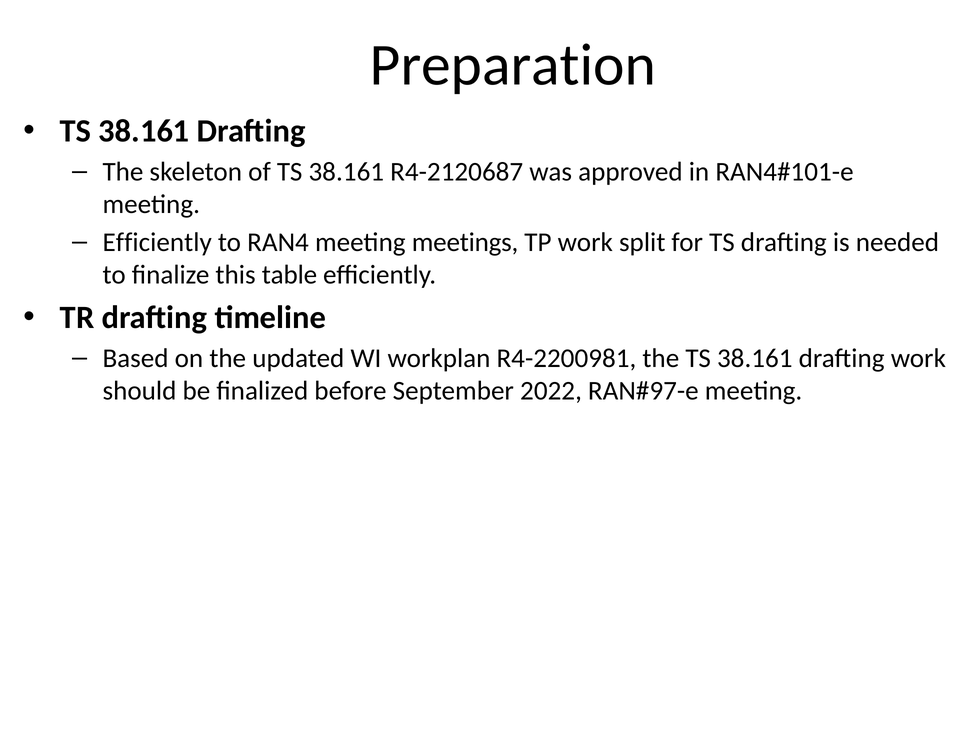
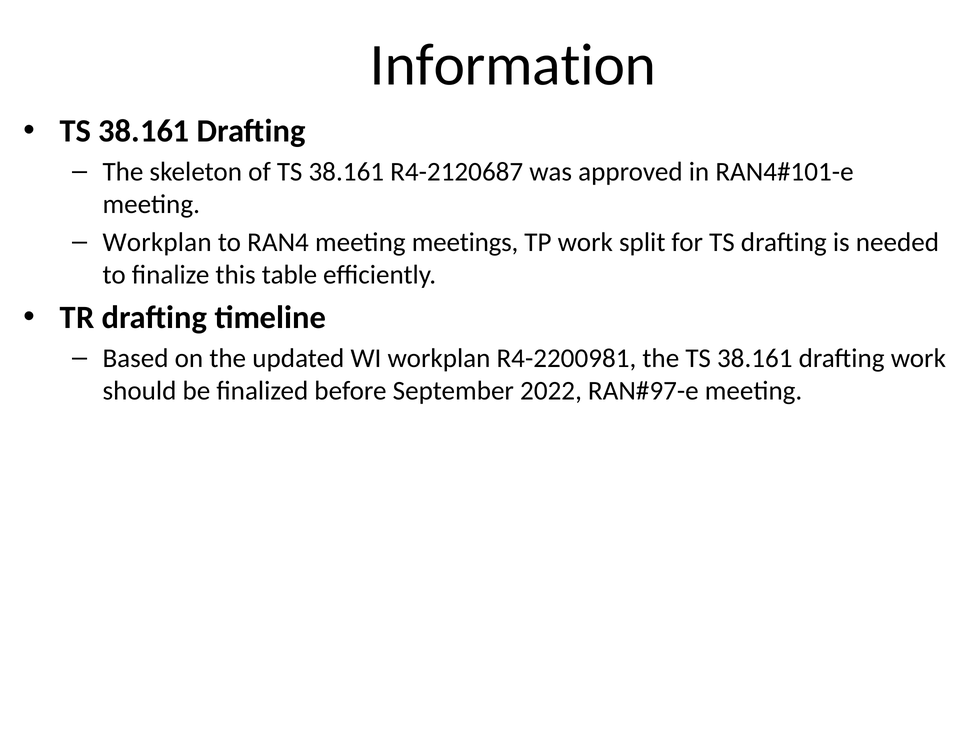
Preparation: Preparation -> Information (513, 65)
Efficiently: Efficiently -> Workplan (157, 243)
